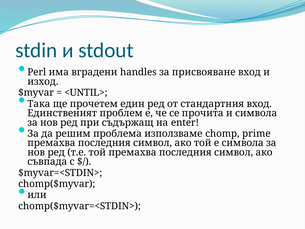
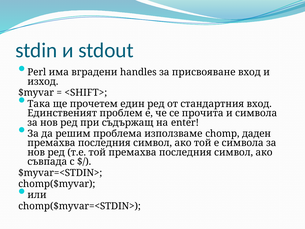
<UNTIL>: <UNTIL> -> <SHIFT> (86, 93)
prime: prime -> даден (256, 133)
